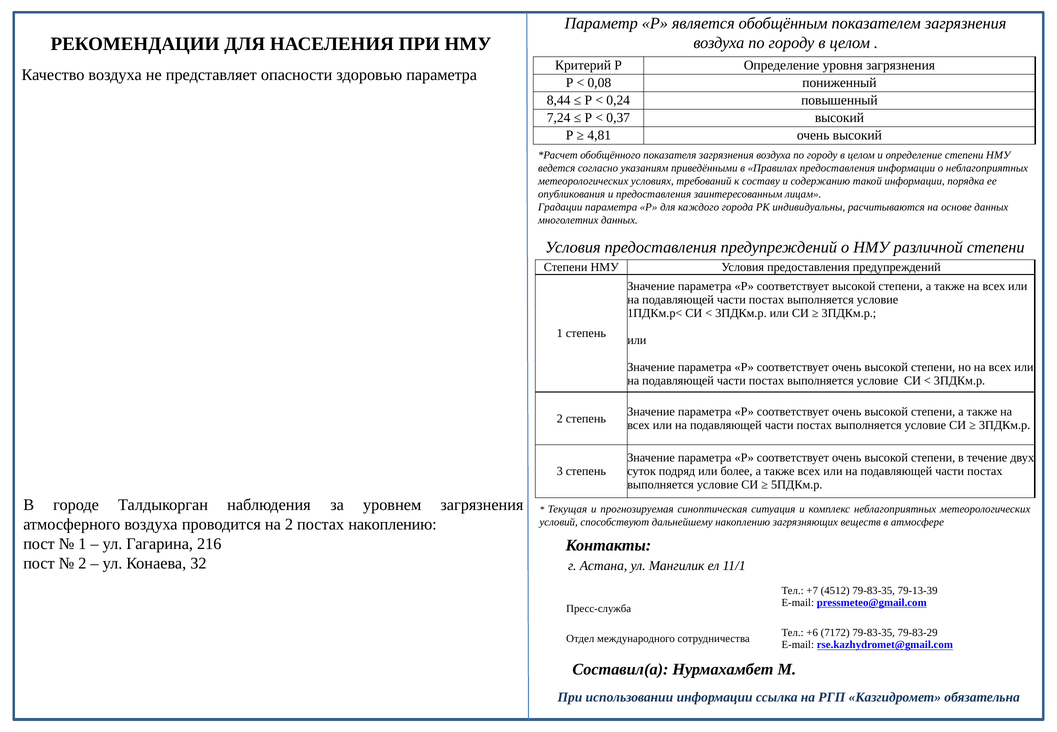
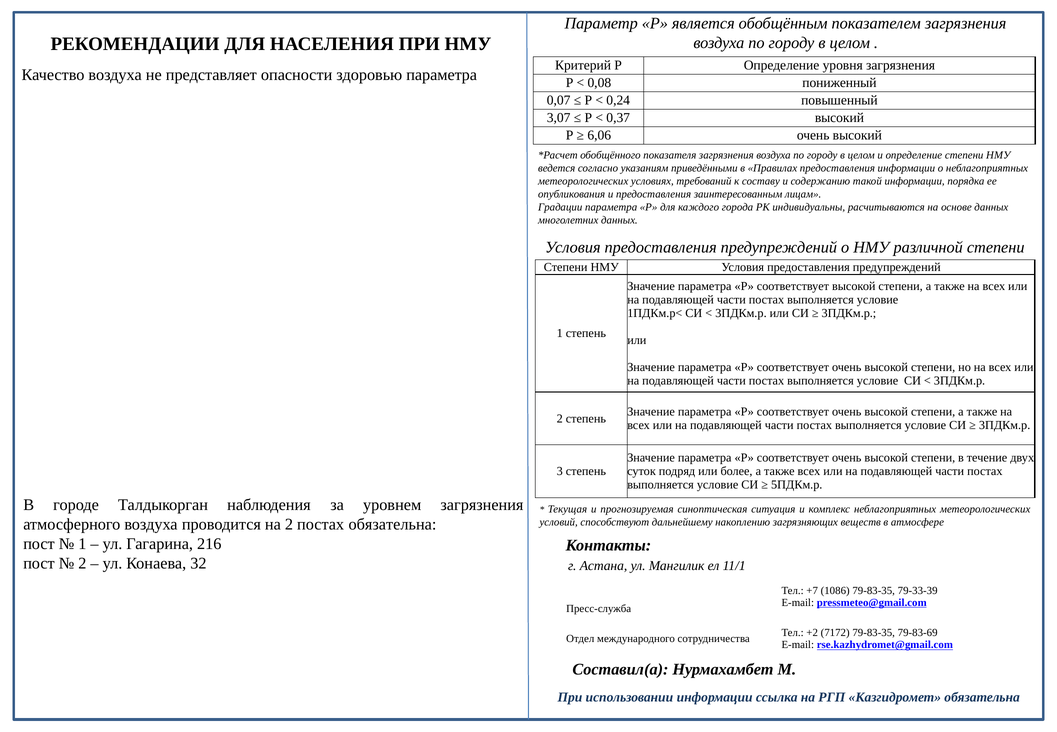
8,44: 8,44 -> 0,07 (559, 100)
7,24: 7,24 -> 3,07 (559, 118)
4,81: 4,81 -> 6,06 (599, 135)
постах накоплению: накоплению -> обязательна (392, 524)
4512: 4512 -> 1086 (835, 590)
79-13-39: 79-13-39 -> 79-33-39 (918, 590)
+6: +6 -> +2 (812, 633)
79-83-29: 79-83-29 -> 79-83-69 (918, 633)
